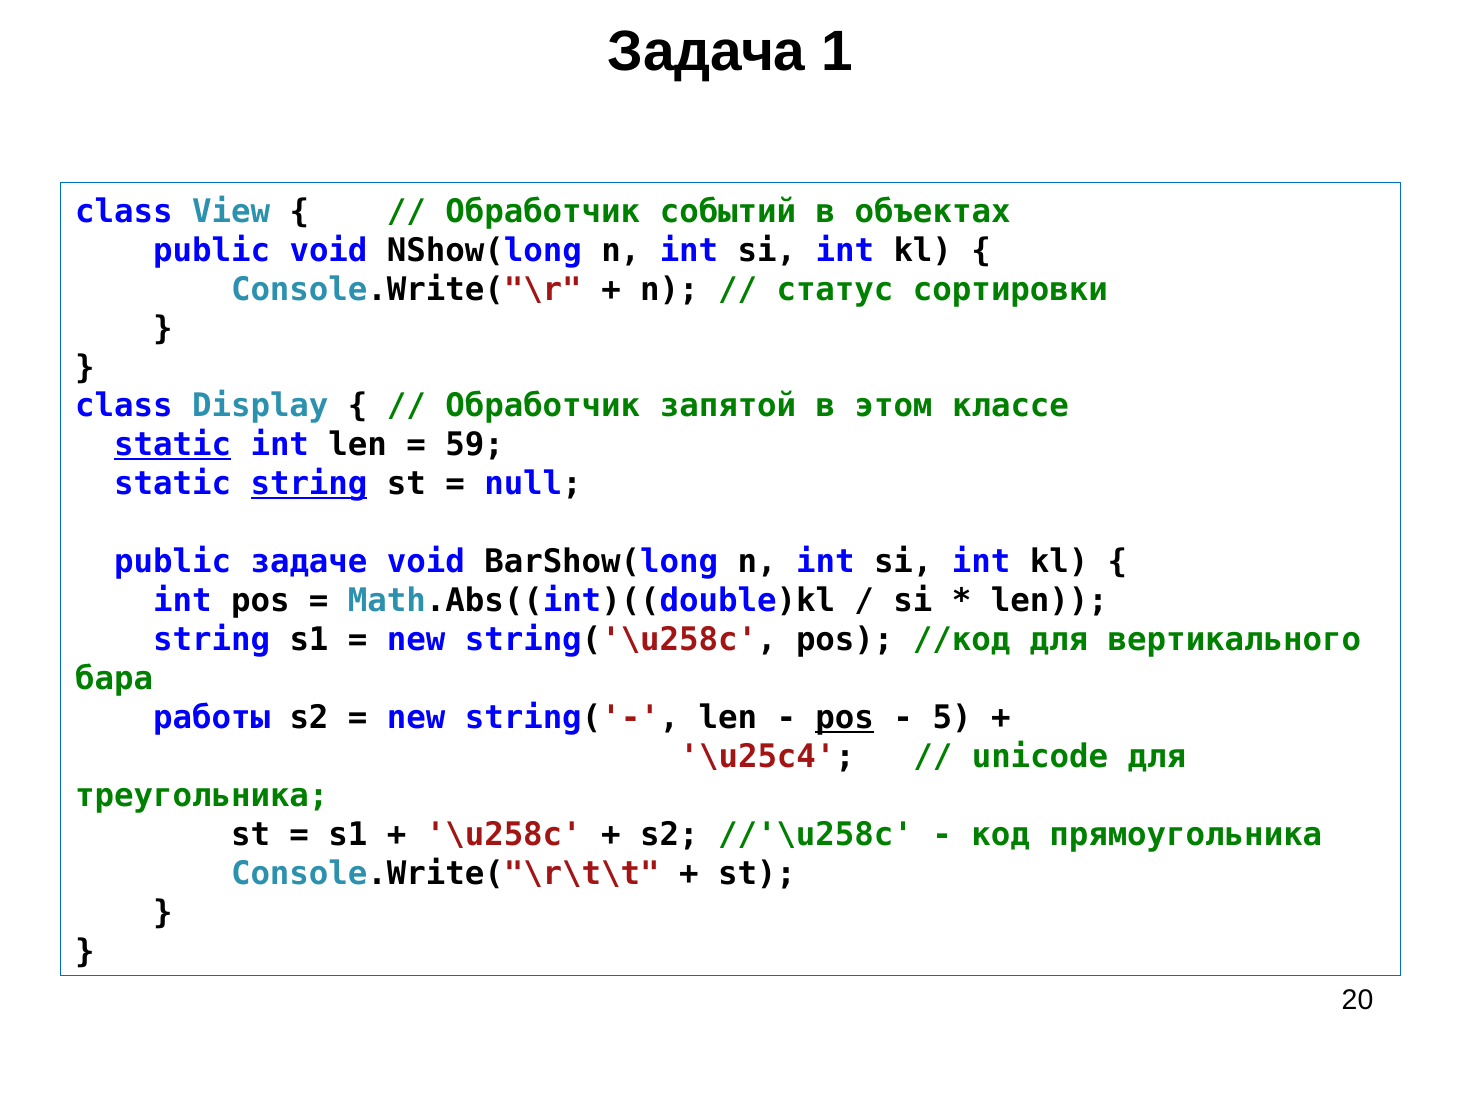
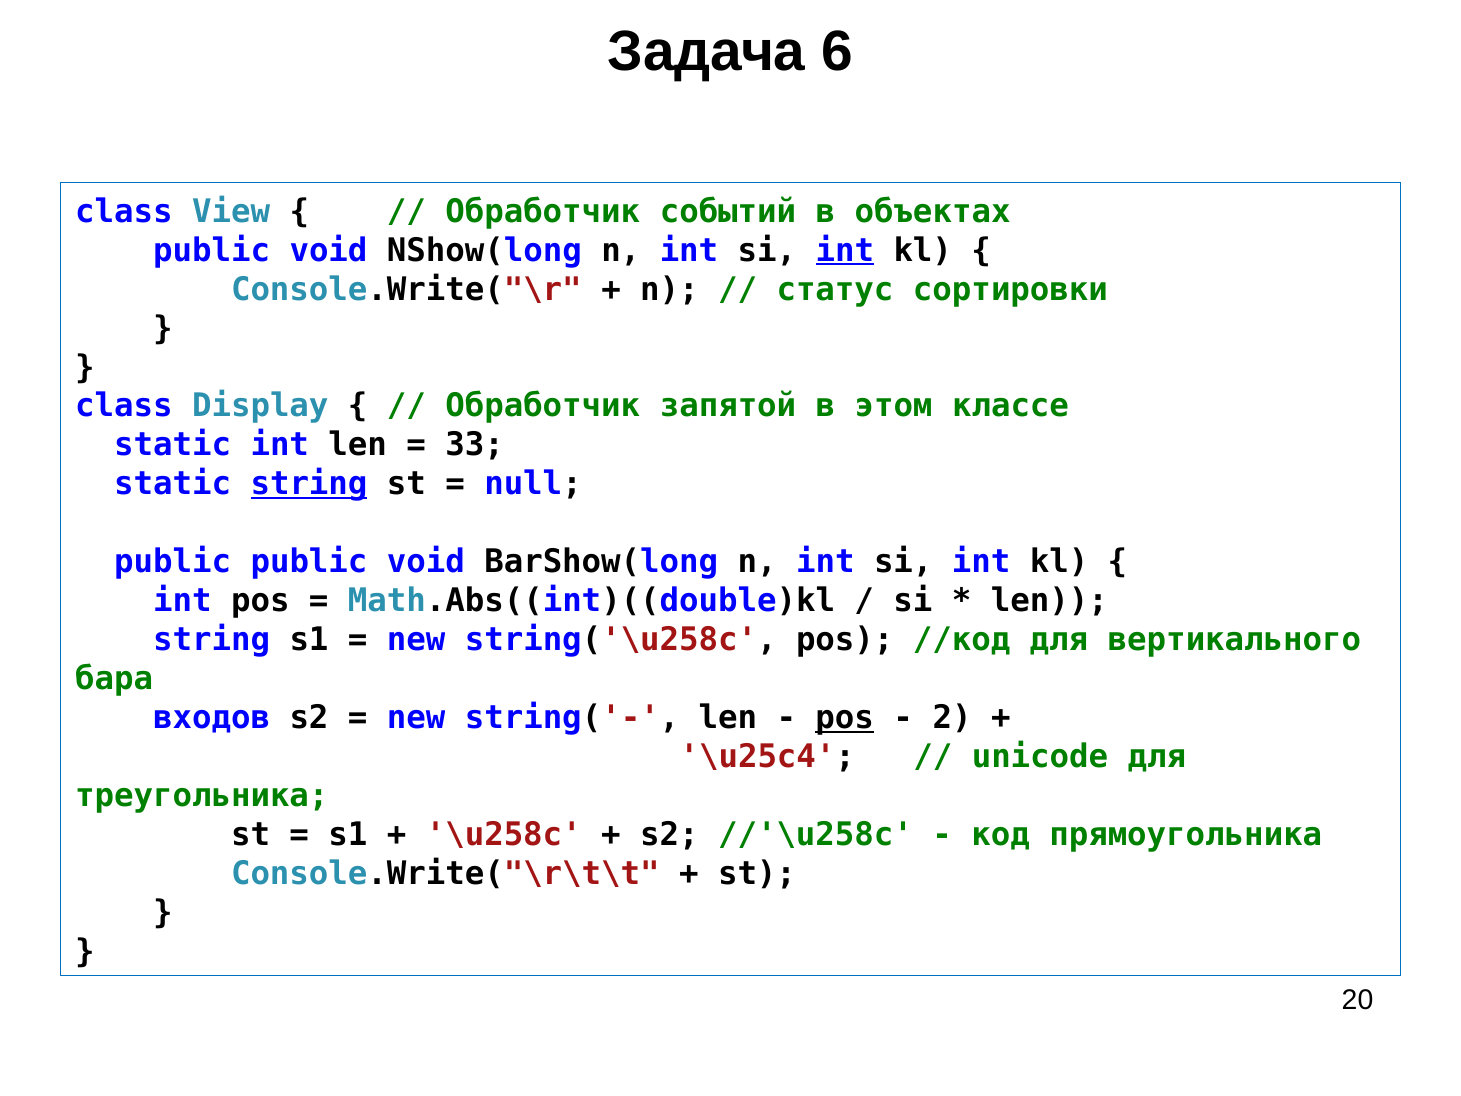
1: 1 -> 6 (837, 51)
int underline: none -> present (845, 250)
static underline: present -> none (173, 445)
59: 59 -> 33 (475, 445)
public задаче: задаче -> public (309, 562)
работы: работы -> входов (212, 718)
5: 5 -> 2 (952, 718)
